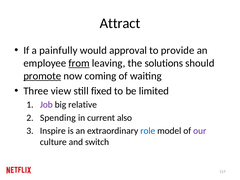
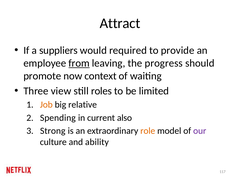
painfully: painfully -> suppliers (58, 50)
approval: approval -> required (128, 50)
solutions: solutions -> progress (164, 63)
promote underline: present -> none (42, 76)
coming: coming -> context (101, 76)
fixed: fixed -> roles (101, 91)
Job colour: purple -> orange (46, 105)
Inspire: Inspire -> Strong (53, 131)
role colour: blue -> orange (148, 131)
switch: switch -> ability (97, 142)
